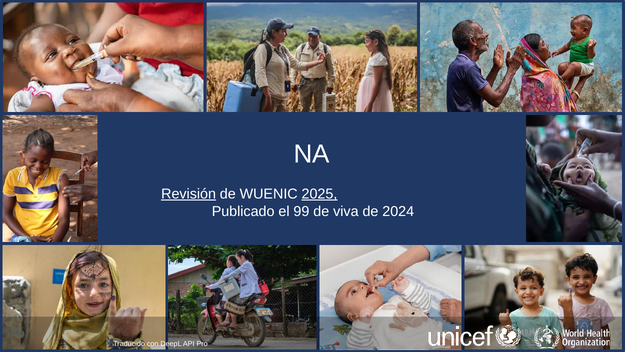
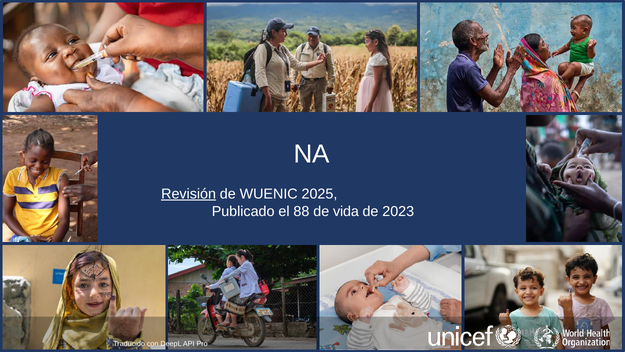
2025 underline: present -> none (319, 194)
99: 99 -> 88 (301, 211)
viva: viva -> vida (346, 211)
2024: 2024 -> 2023 (398, 211)
